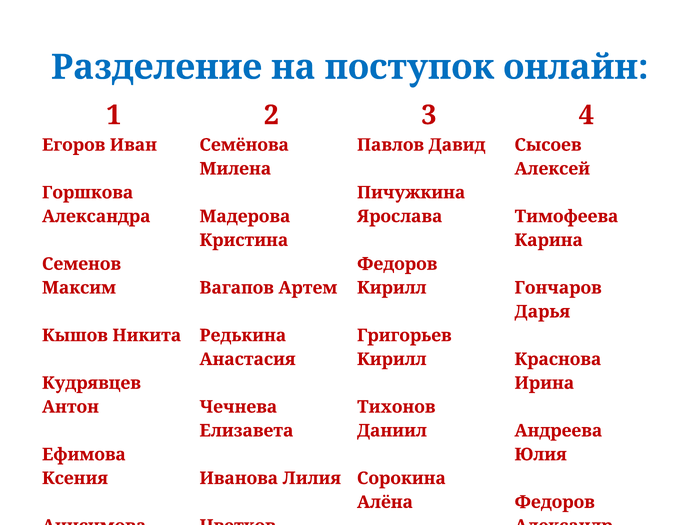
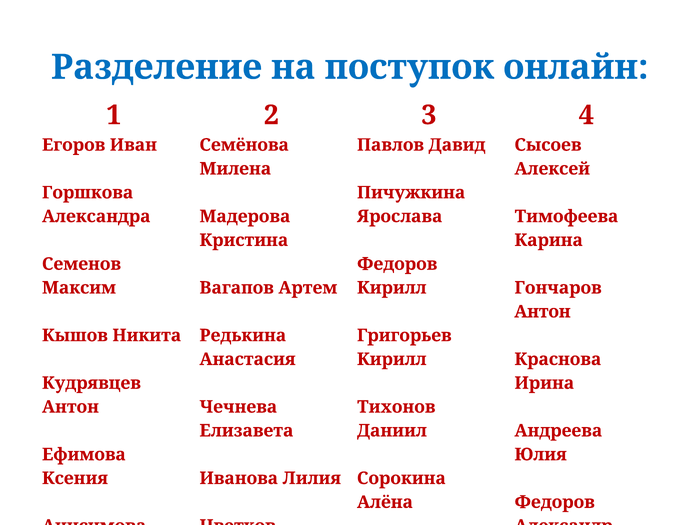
Дарья: Дарья -> Антон (542, 312)
